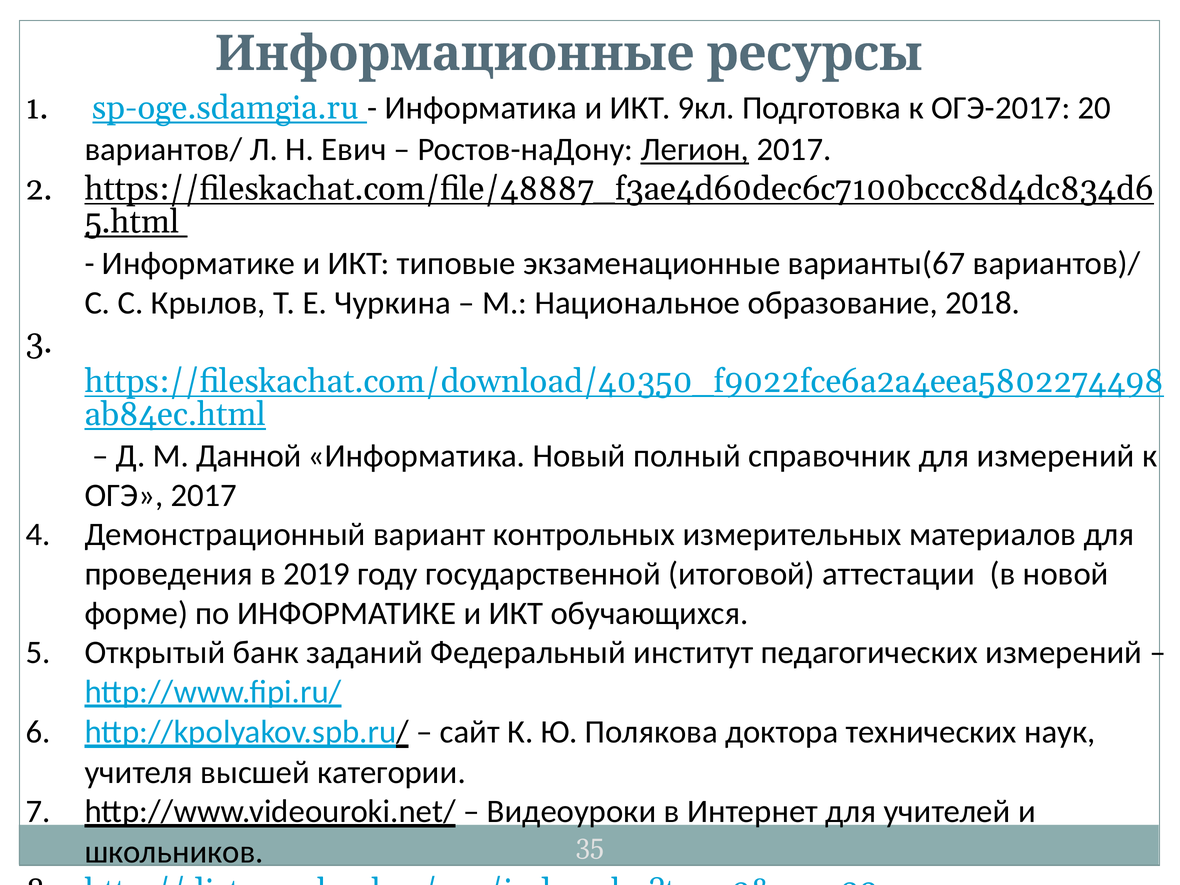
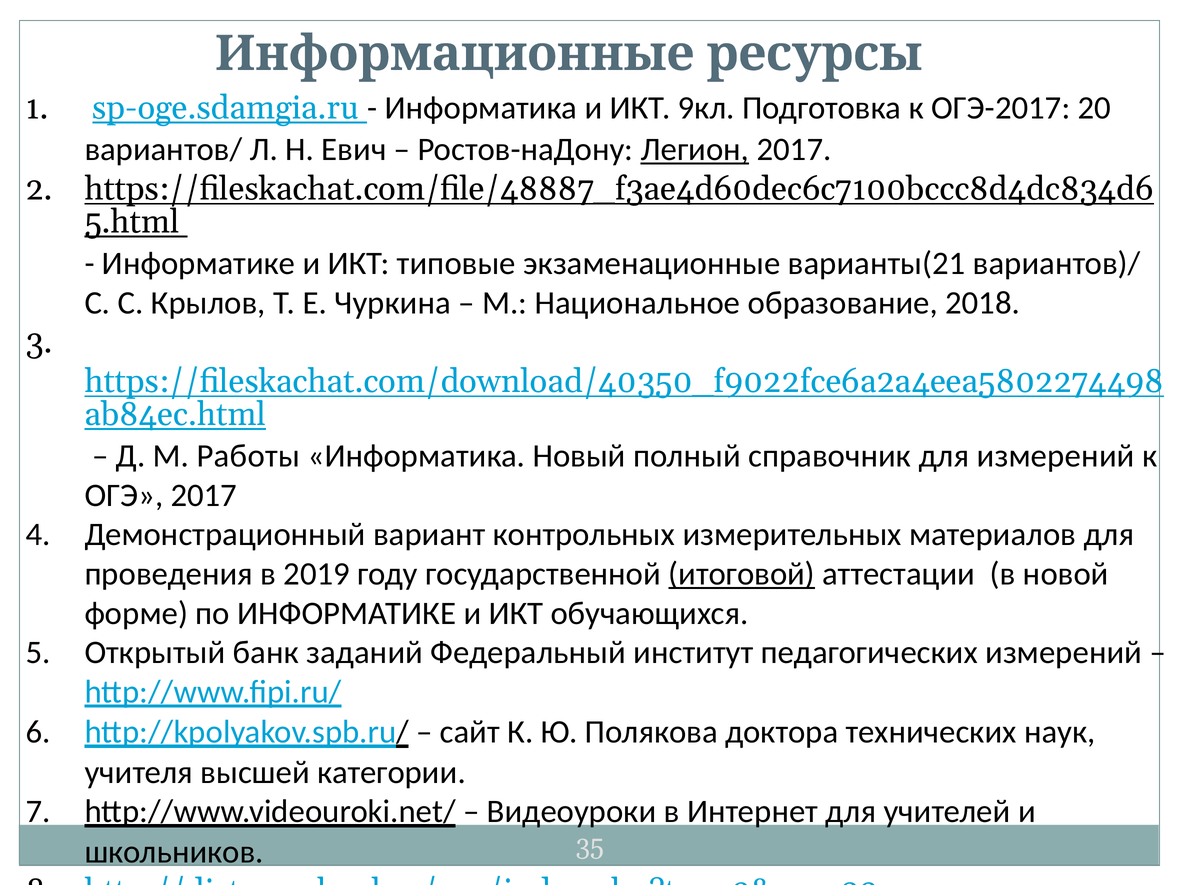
варианты(67: варианты(67 -> варианты(21 (877, 263)
Данной: Данной -> Работы (248, 456)
итоговой underline: none -> present (742, 574)
